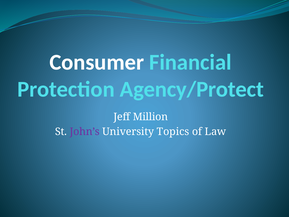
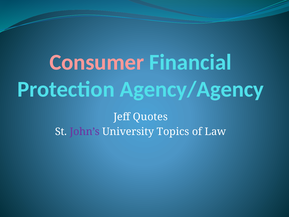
Consumer colour: white -> pink (97, 62)
Agency/Protect: Agency/Protect -> Agency/Agency (192, 89)
Million: Million -> Quotes (150, 117)
